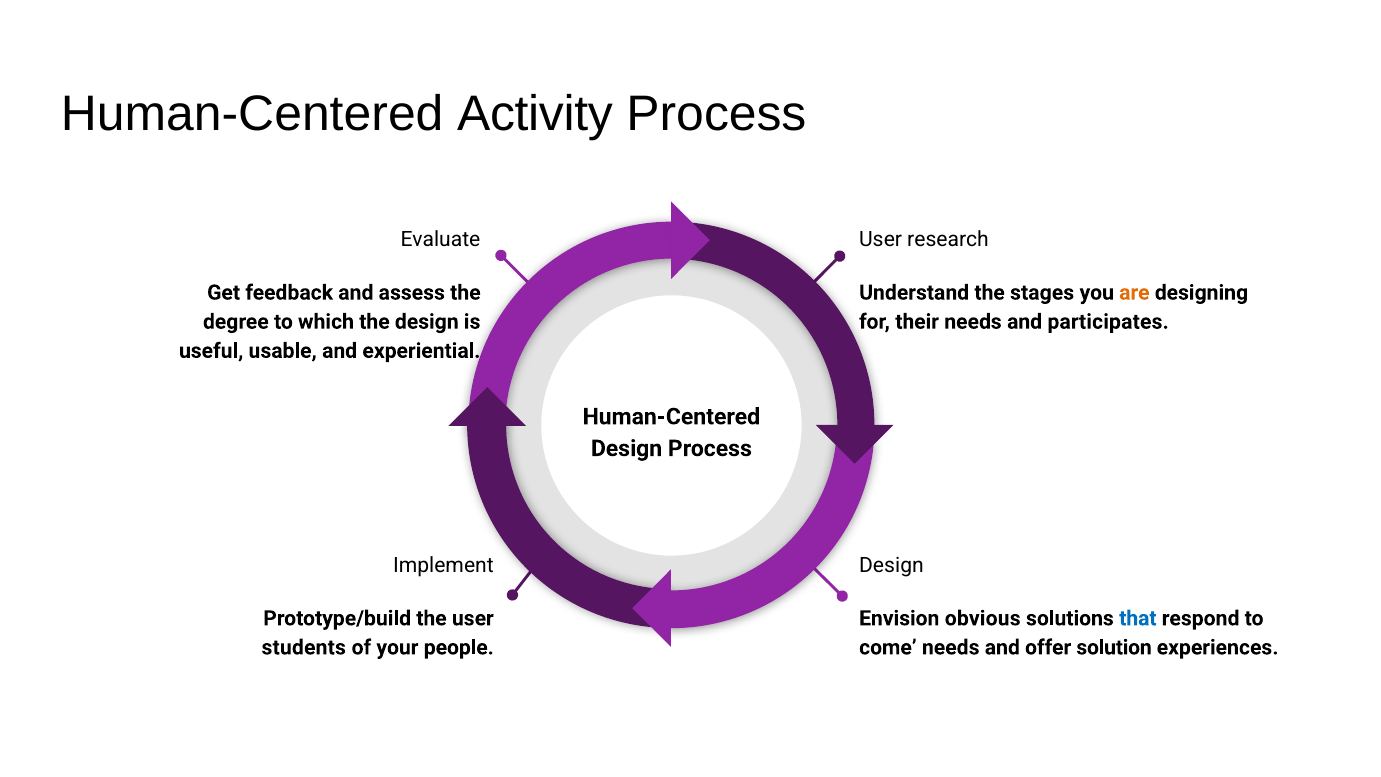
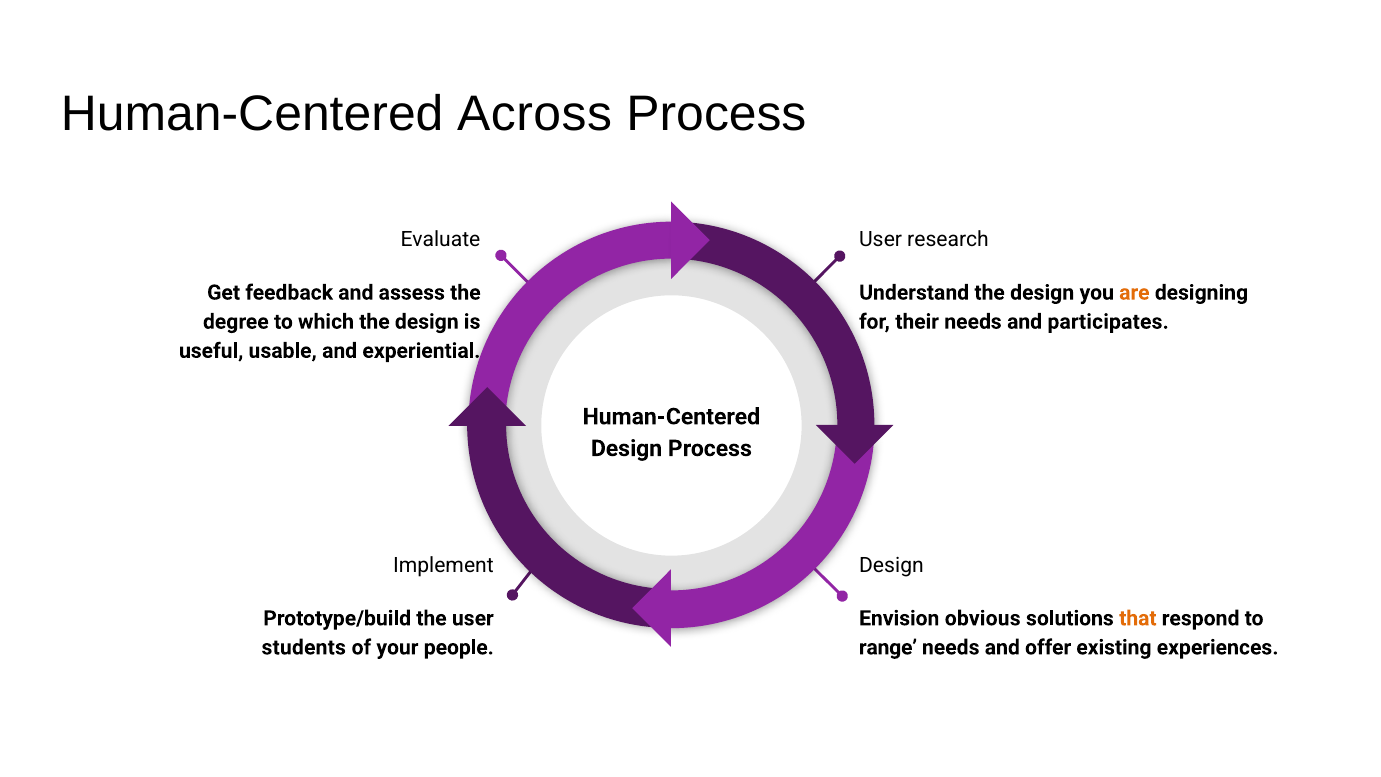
Activity: Activity -> Across (535, 114)
stages: stages -> design (1042, 293)
that colour: blue -> orange (1138, 618)
come: come -> range (888, 647)
solution: solution -> existing (1114, 647)
